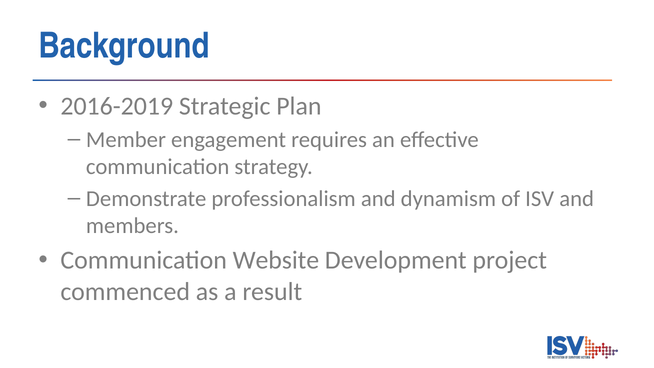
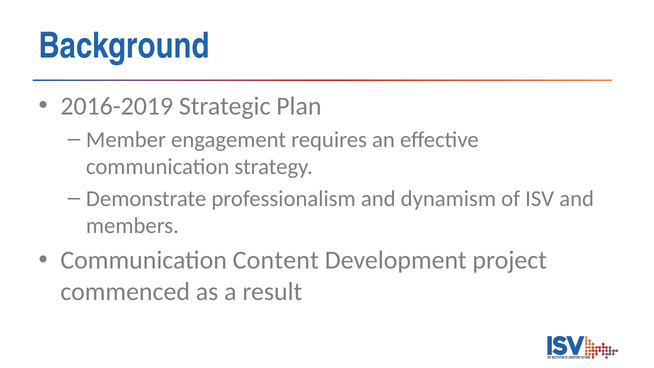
Website: Website -> Content (276, 261)
